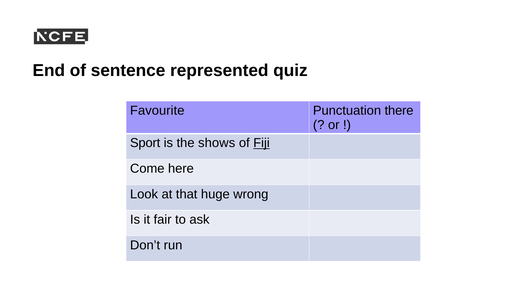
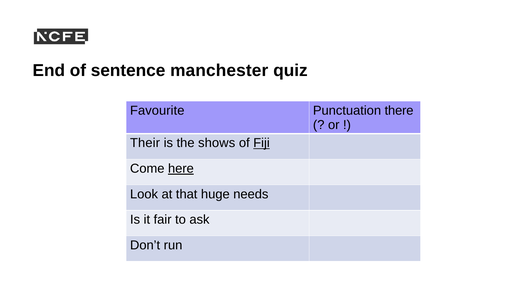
represented: represented -> manchester (219, 71)
Sport: Sport -> Their (145, 143)
here underline: none -> present (181, 169)
wrong: wrong -> needs (251, 194)
